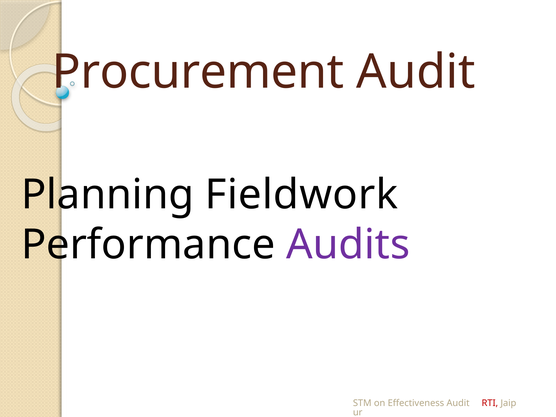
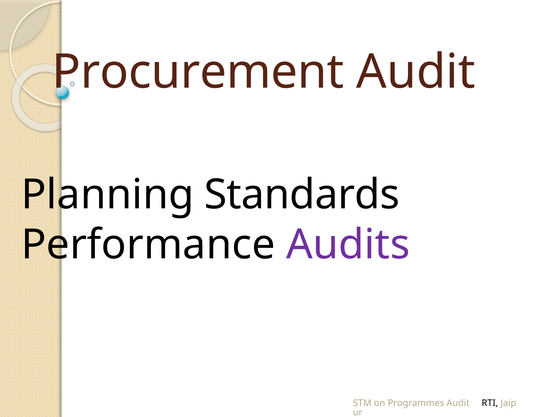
Fieldwork: Fieldwork -> Standards (302, 195)
Effectiveness: Effectiveness -> Programmes (416, 403)
RTI colour: red -> black (490, 403)
